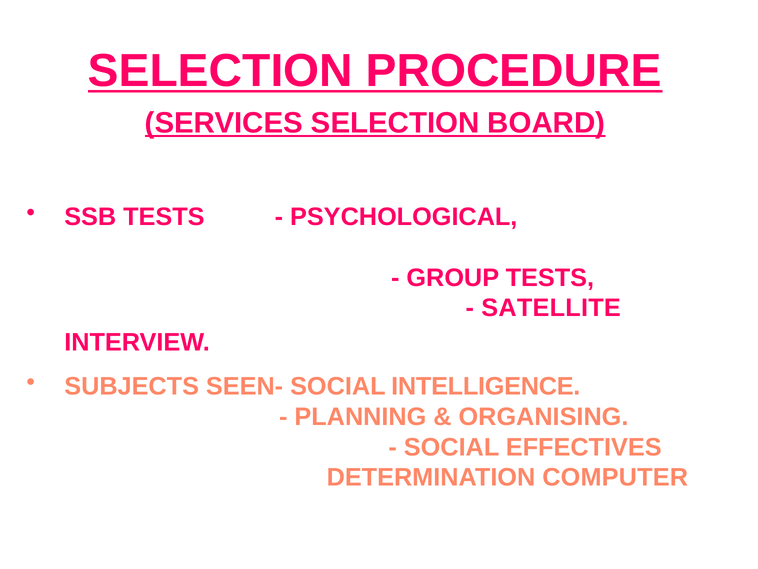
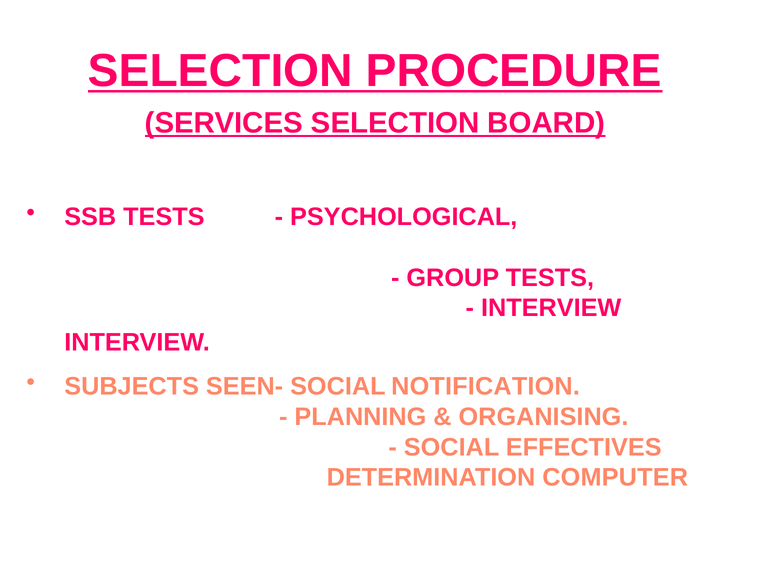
SATELLITE: SATELLITE -> INTERVIEW (551, 308)
INTELLIGENCE: INTELLIGENCE -> NOTIFICATION (486, 386)
